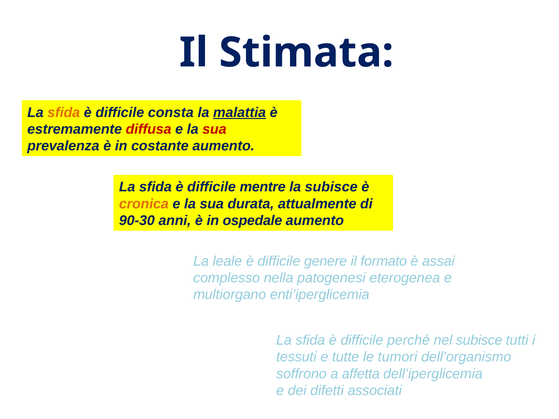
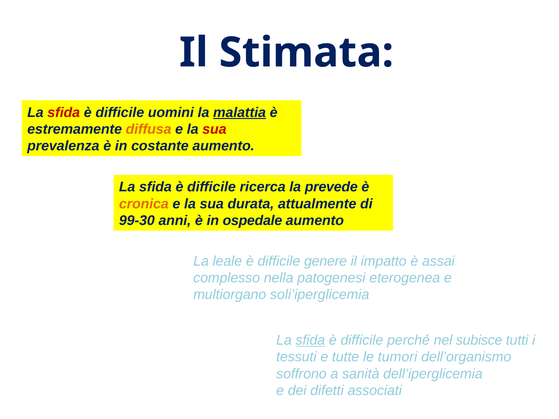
sfida colour: orange -> red (64, 113)
consta: consta -> uomini (171, 113)
diffusa colour: red -> orange (149, 129)
mentre: mentre -> ricerca (263, 187)
la subisce: subisce -> prevede (331, 187)
90-30: 90-30 -> 99-30 (137, 221)
formato: formato -> impatto (384, 261)
enti’iperglicemia: enti’iperglicemia -> soli’iperglicemia (320, 295)
sfida underline: none -> present (310, 340)
affetta: affetta -> sanità (361, 374)
